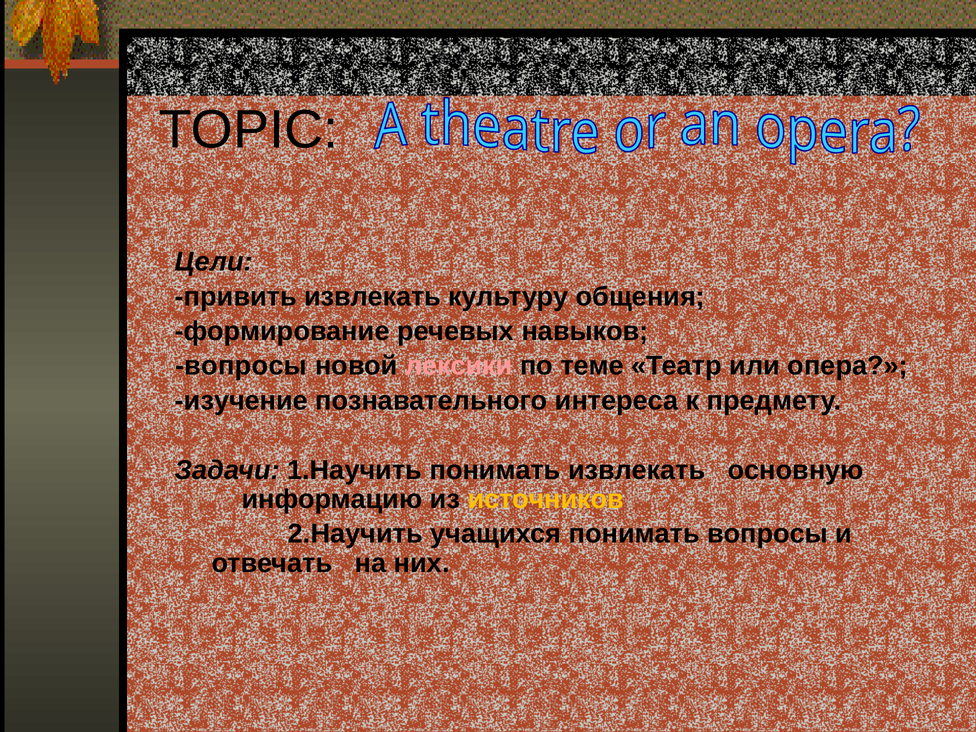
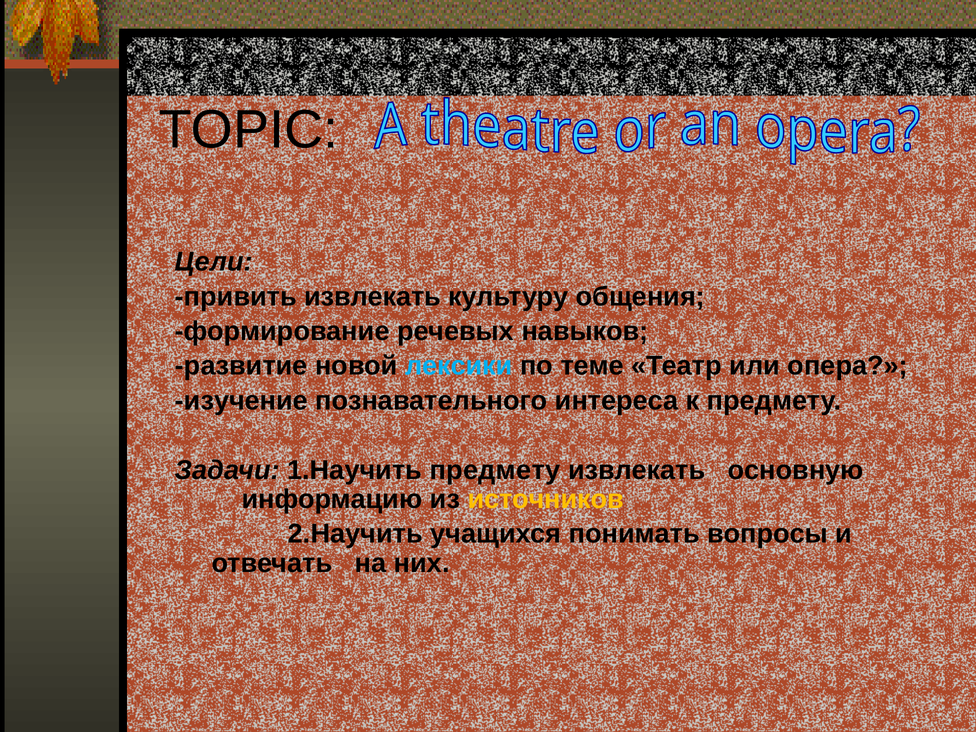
вопросы: вопросы -> развитие (241, 366)
лексики colour: pink -> light blue (459, 366)
1.Научить понимать: понимать -> предмету (495, 470)
